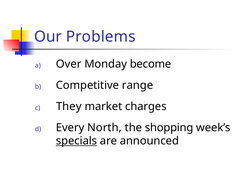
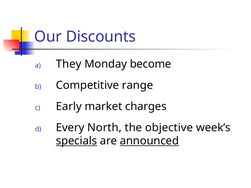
Problems: Problems -> Discounts (101, 37)
Over: Over -> They (69, 64)
They: They -> Early (69, 107)
shopping: shopping -> objective (169, 128)
announced underline: none -> present (149, 141)
